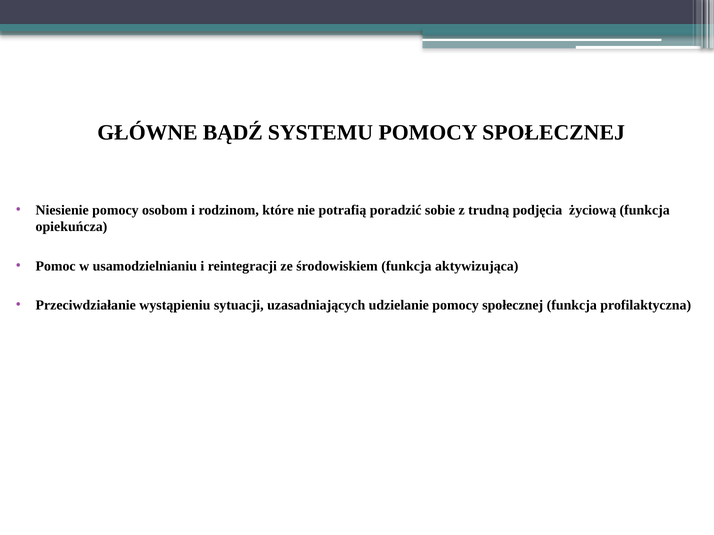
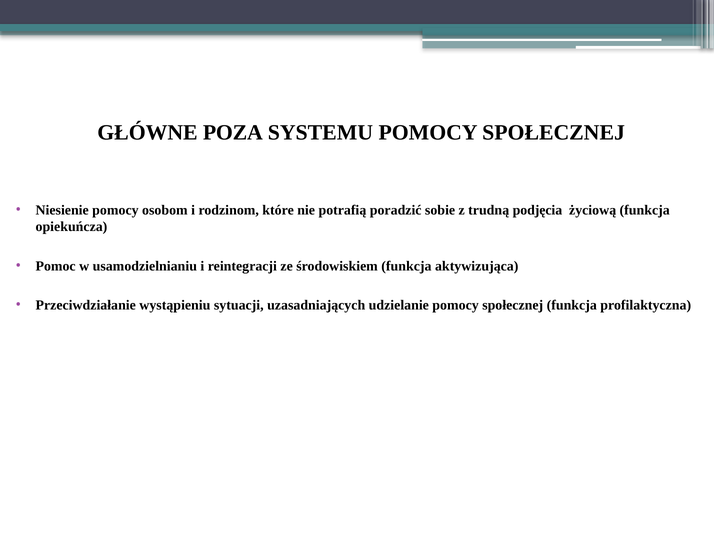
BĄDŹ: BĄDŹ -> POZA (233, 133)
